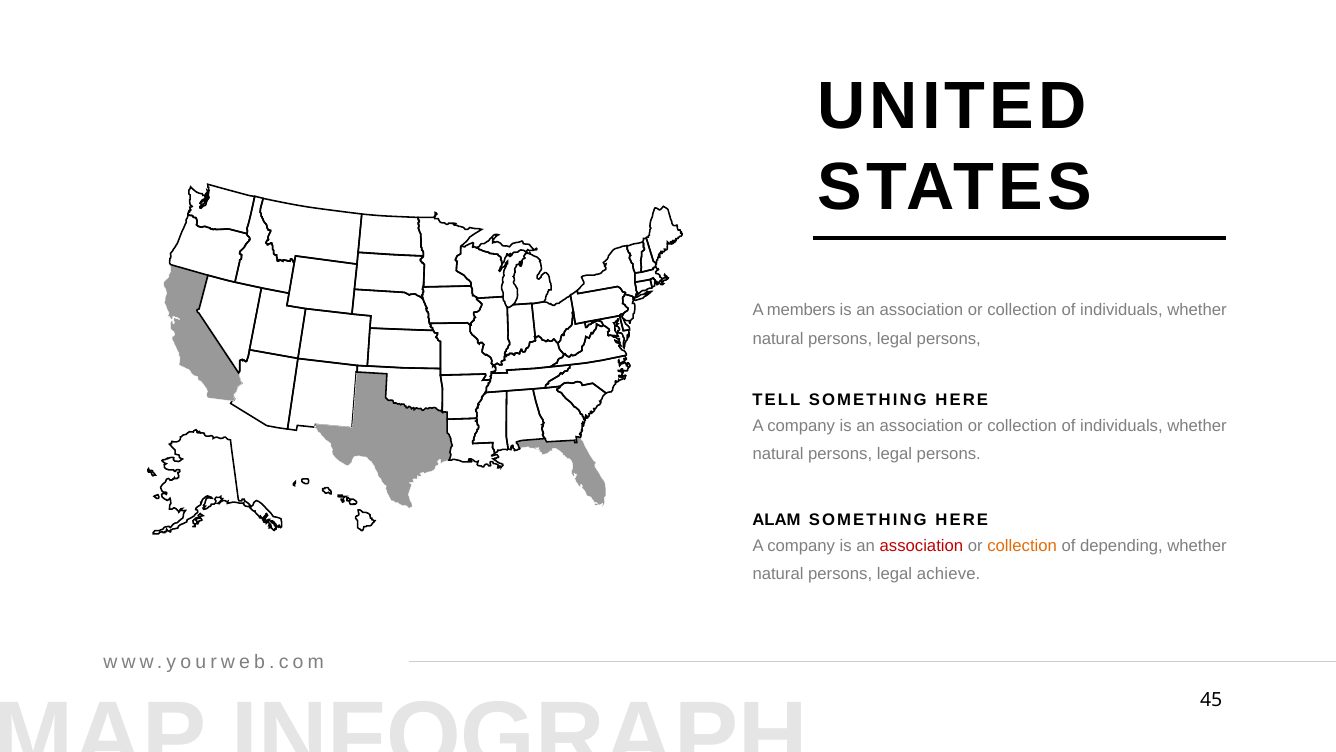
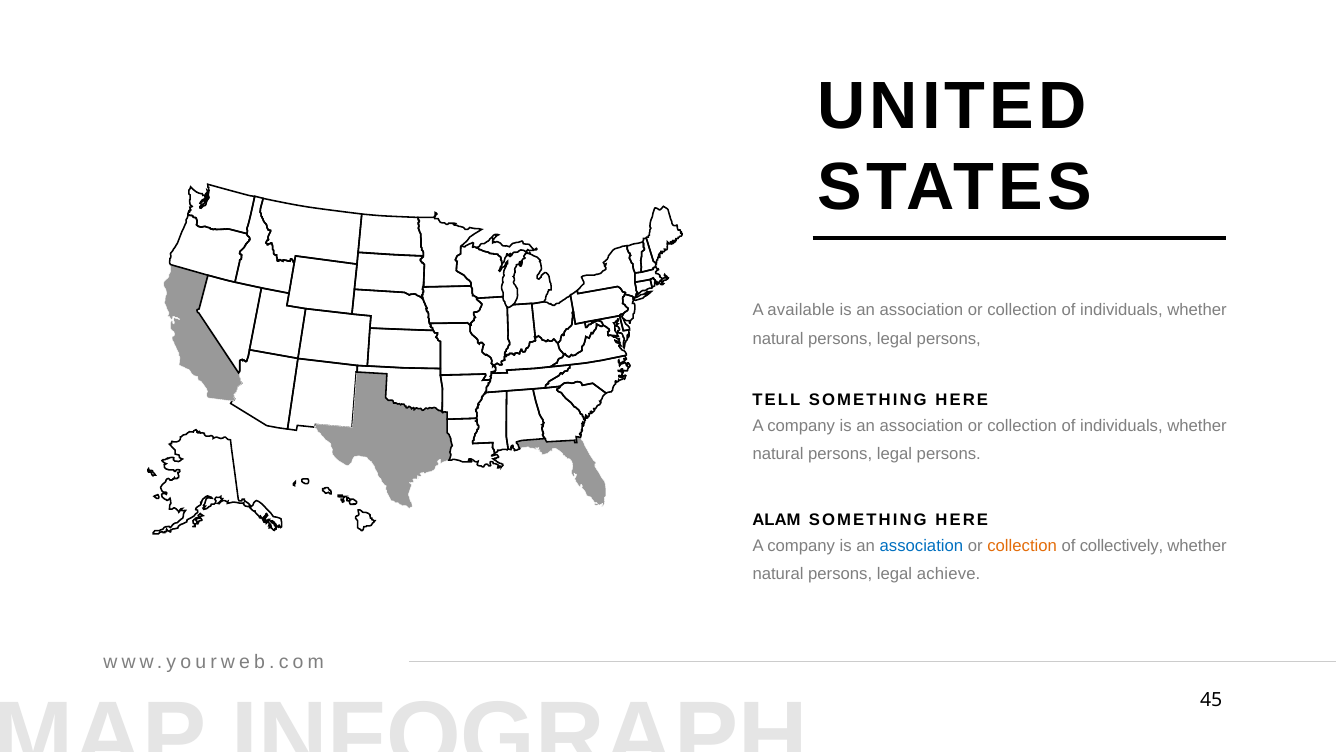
members: members -> available (801, 310)
association colour: red -> blue (921, 546)
depending: depending -> collectively (1122, 546)
